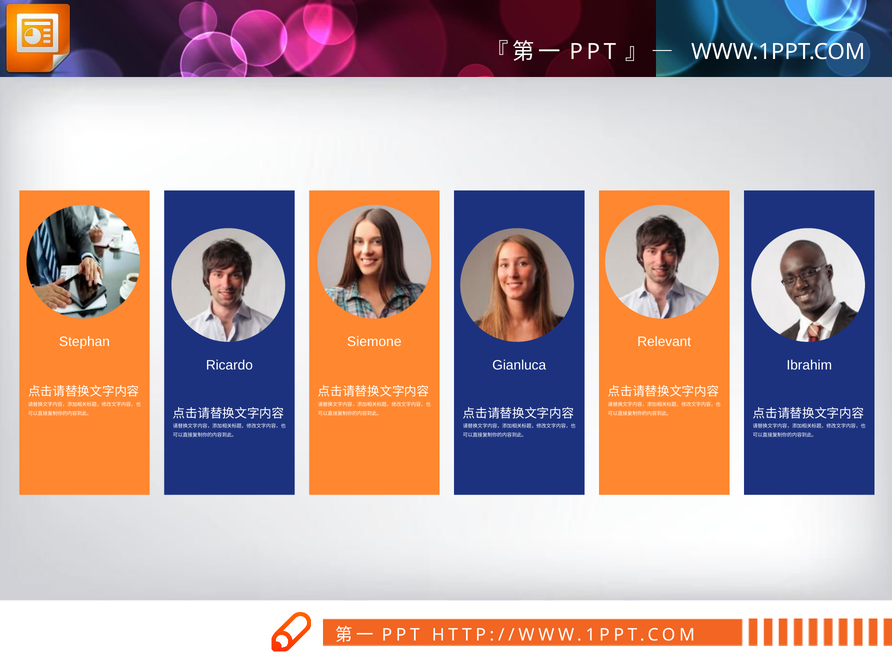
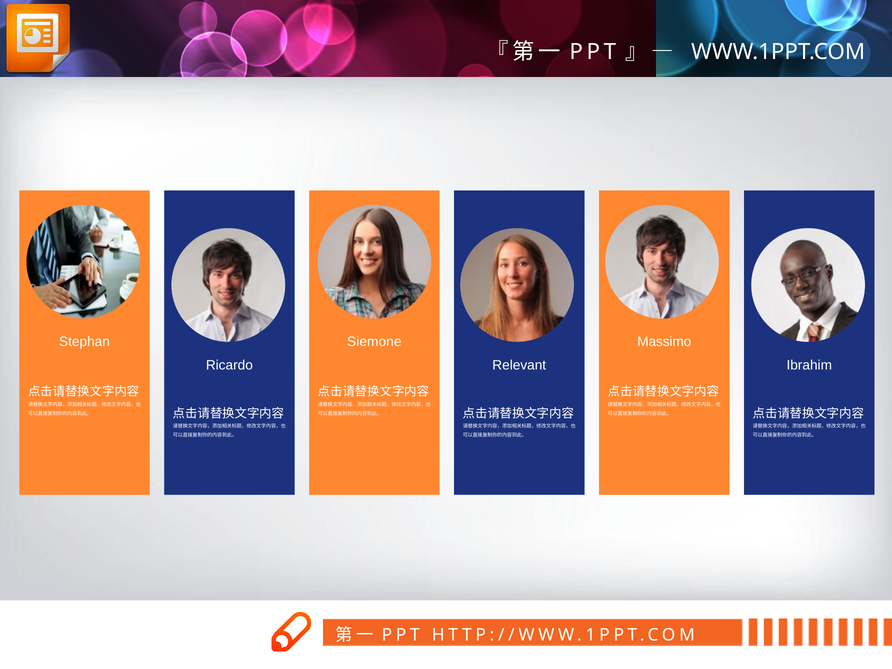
Relevant: Relevant -> Massimo (664, 342)
Gianluca: Gianluca -> Relevant (519, 365)
